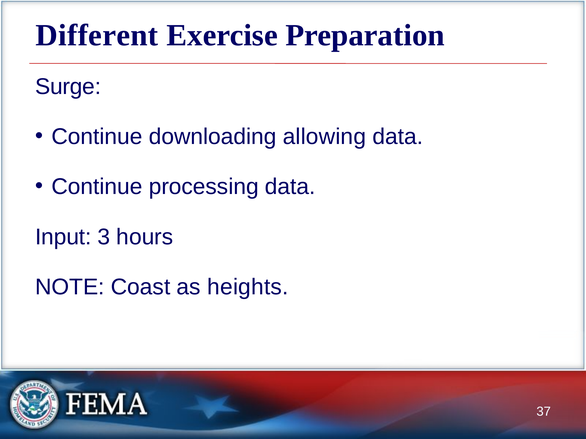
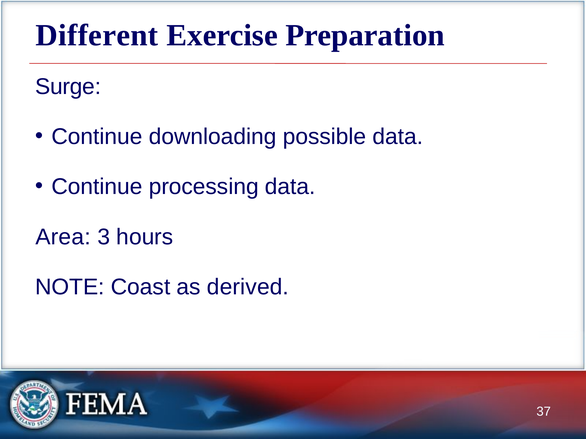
allowing: allowing -> possible (324, 137)
Input: Input -> Area (63, 237)
heights: heights -> derived (248, 287)
